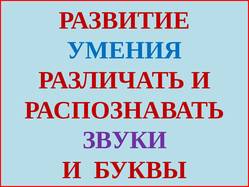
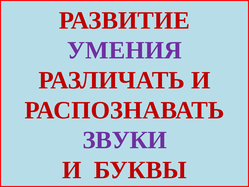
УМЕНИЯ colour: blue -> purple (124, 50)
